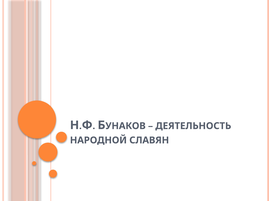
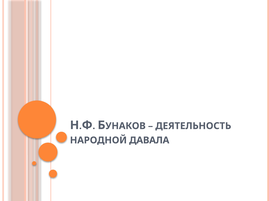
СЛАВЯН: СЛАВЯН -> ДАВАЛА (149, 141)
